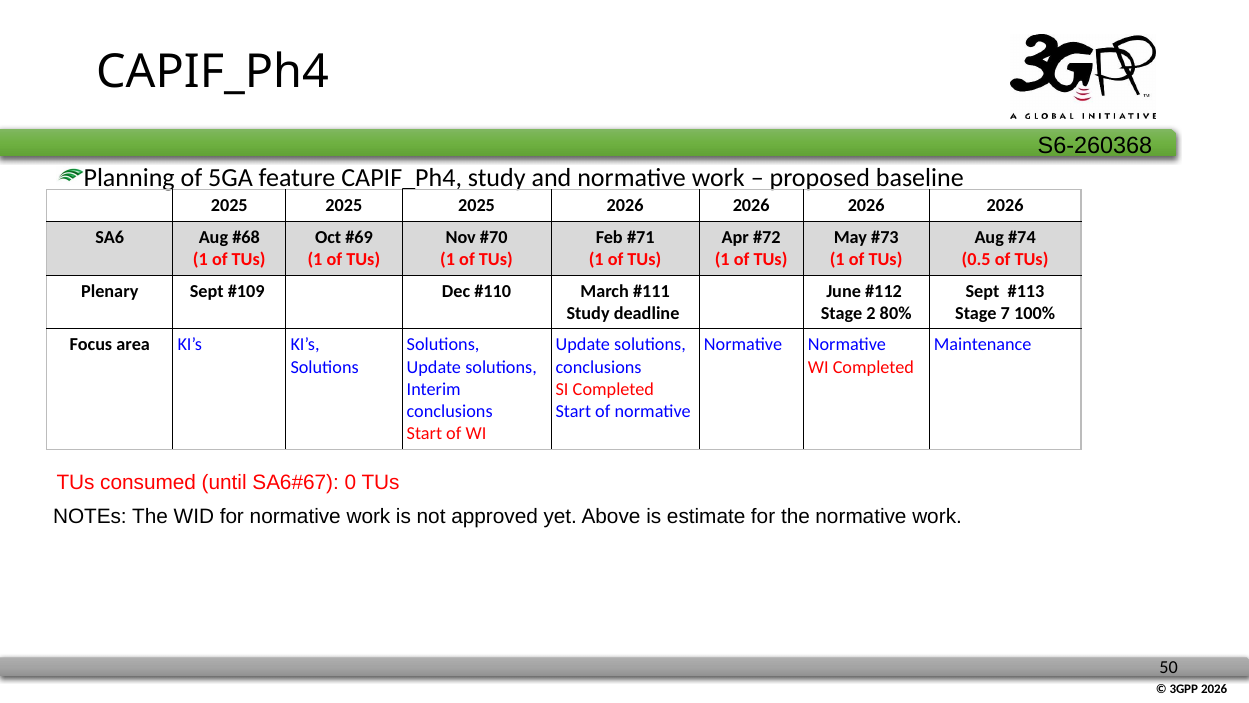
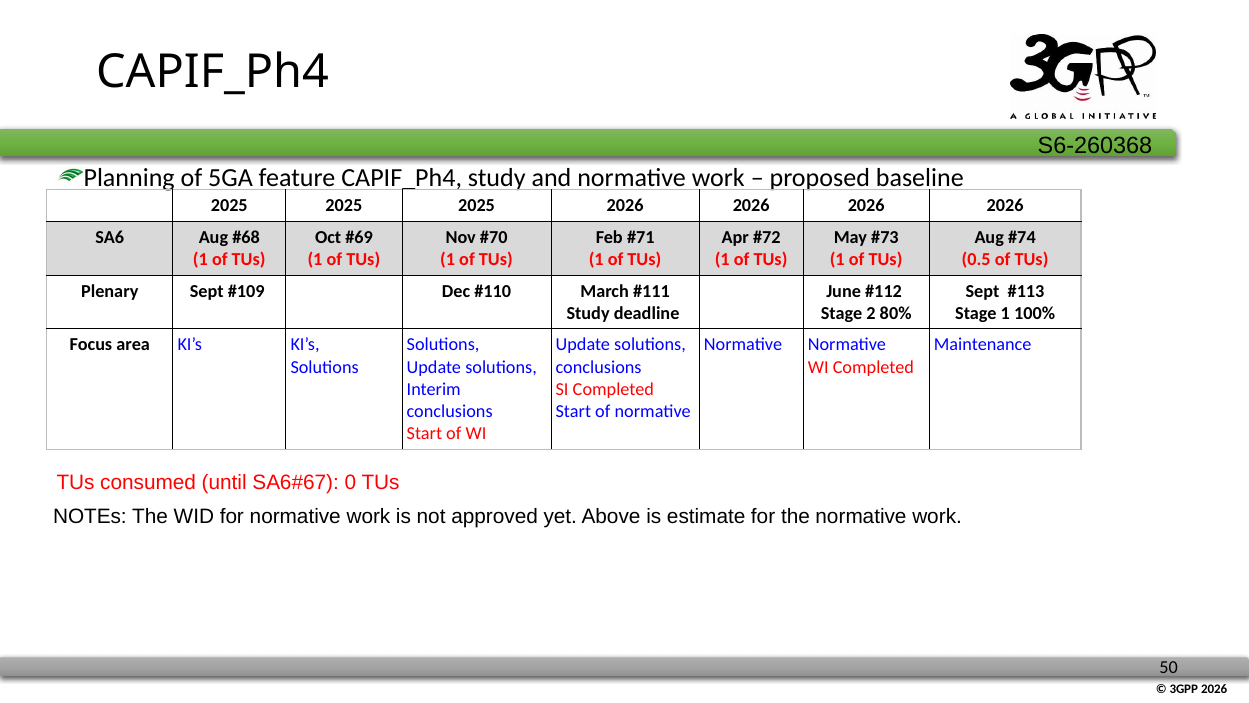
Stage 7: 7 -> 1 (1005, 313)
